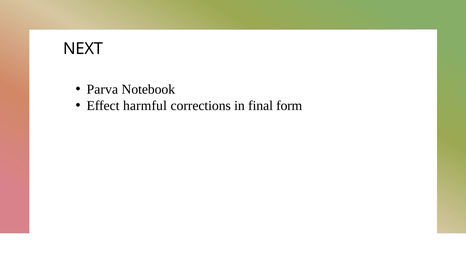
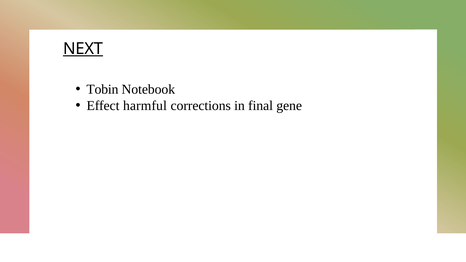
NEXT underline: none -> present (83, 49)
Parva: Parva -> Tobin (102, 89)
form: form -> gene (289, 106)
